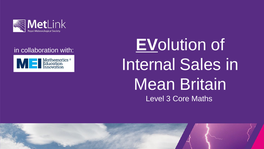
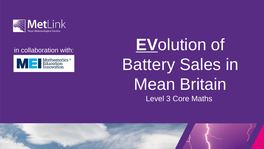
Internal: Internal -> Battery (149, 64)
